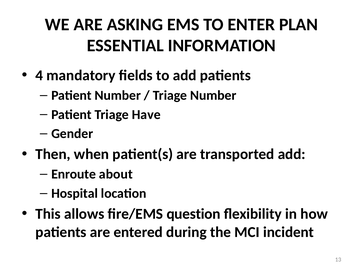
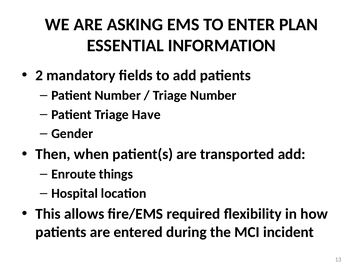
4: 4 -> 2 (39, 75)
about: about -> things (116, 174)
question: question -> required (193, 214)
